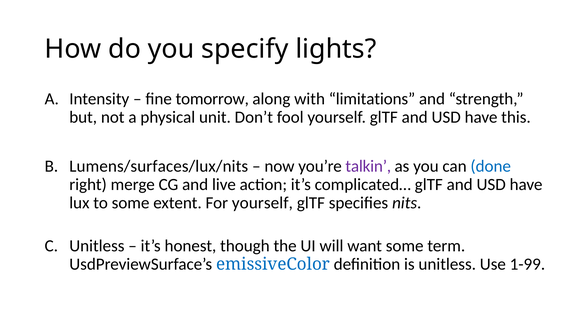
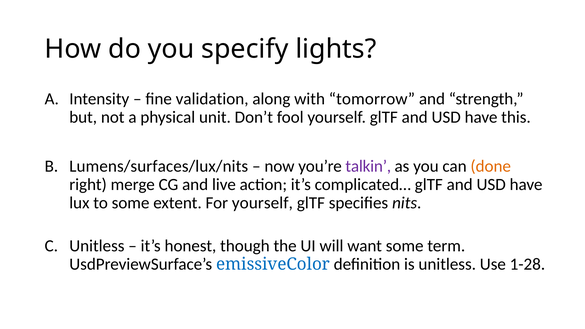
tomorrow: tomorrow -> validation (212, 99)
limitations: limitations -> tomorrow (372, 99)
done colour: blue -> orange (491, 166)
1-99: 1-99 -> 1-28 (527, 264)
